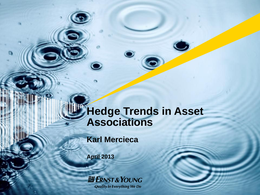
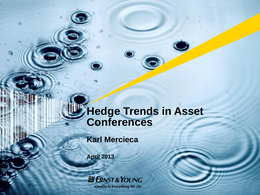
Associations: Associations -> Conferences (120, 122)
